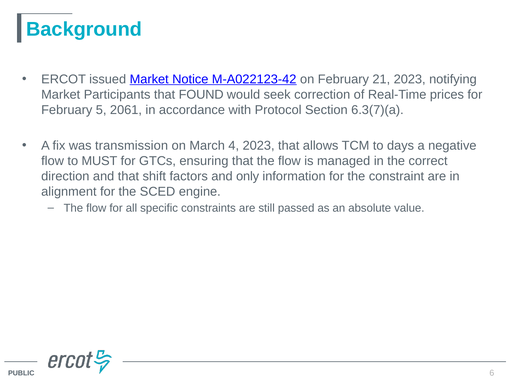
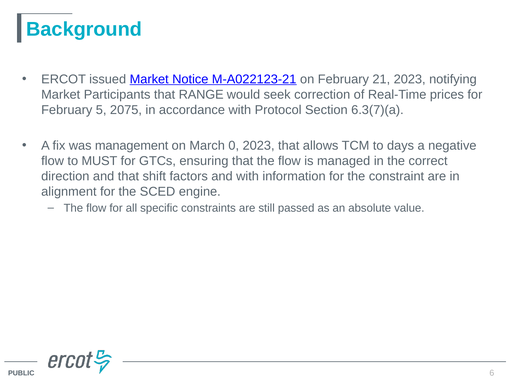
M-A022123-42: M-A022123-42 -> M-A022123-21 (254, 79)
FOUND: FOUND -> RANGE (201, 95)
2061: 2061 -> 2075 (126, 110)
transmission: transmission -> management (132, 146)
4: 4 -> 0 (234, 146)
and only: only -> with (248, 176)
